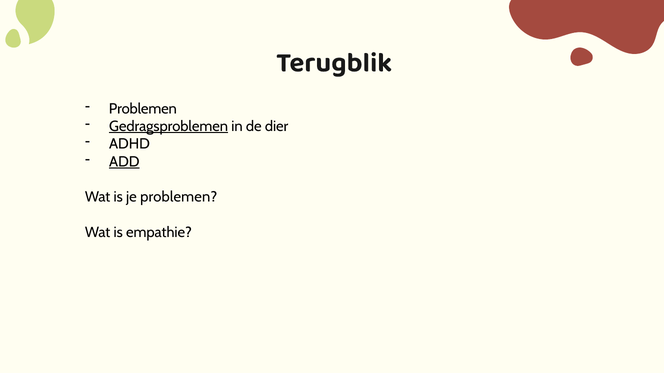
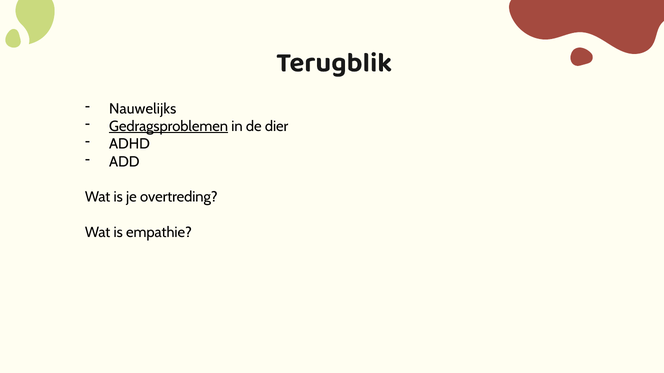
Problemen: Problemen -> Nauwelijks (143, 109)
ADD underline: present -> none (124, 162)
je problemen: problemen -> overtreding (179, 197)
